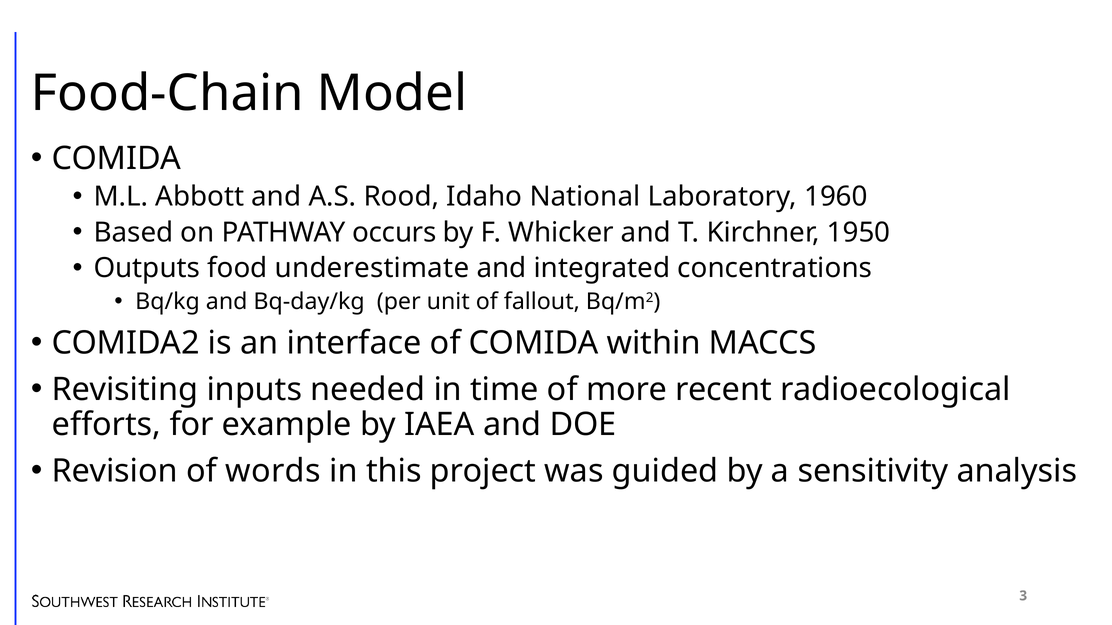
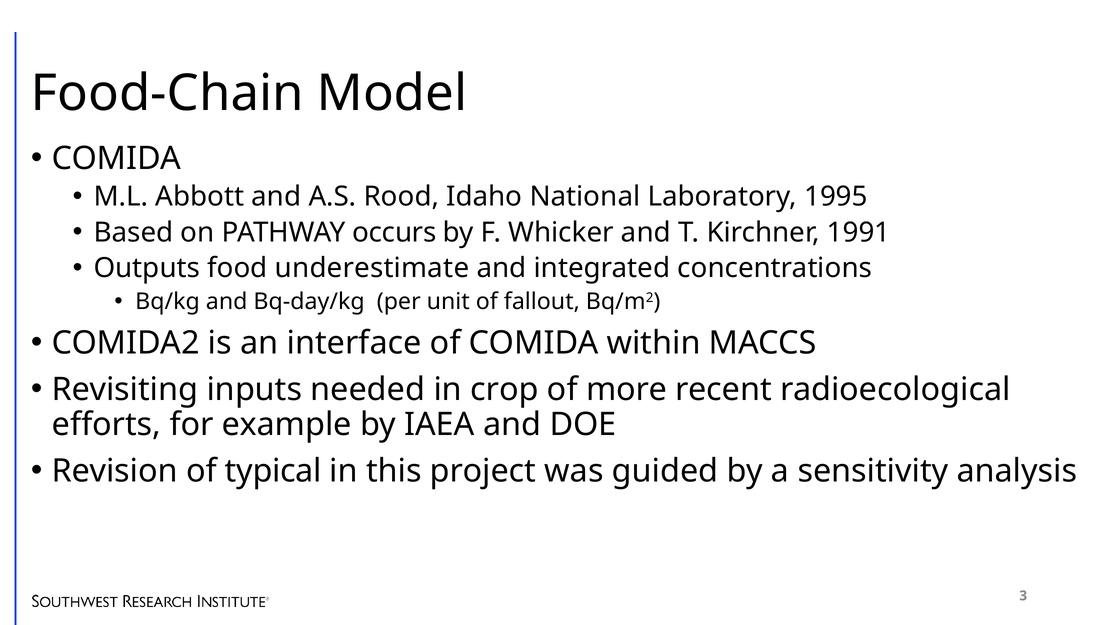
1960: 1960 -> 1995 (836, 197)
1950: 1950 -> 1991 (859, 233)
time: time -> crop (504, 390)
words: words -> typical (273, 471)
